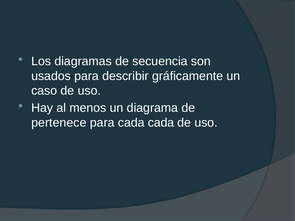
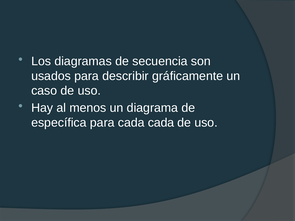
pertenece: pertenece -> específica (59, 123)
